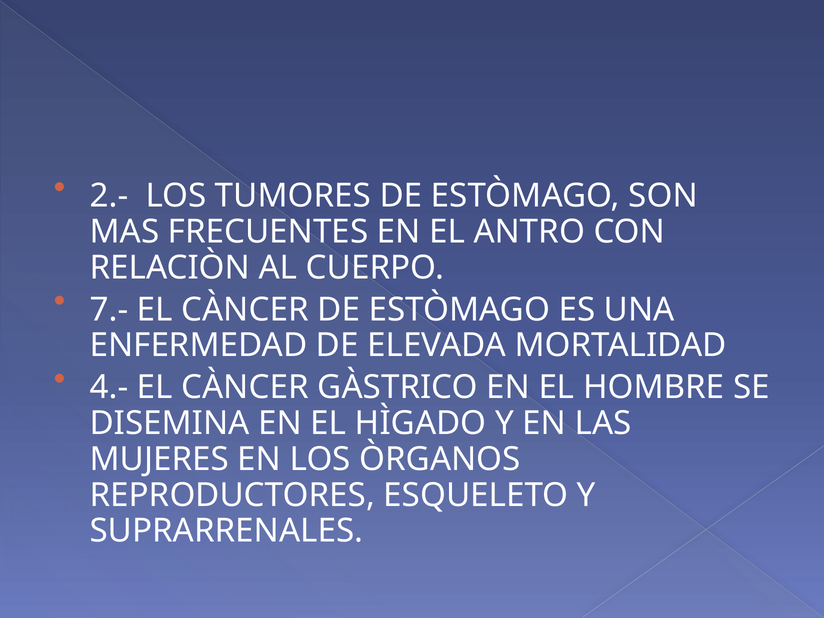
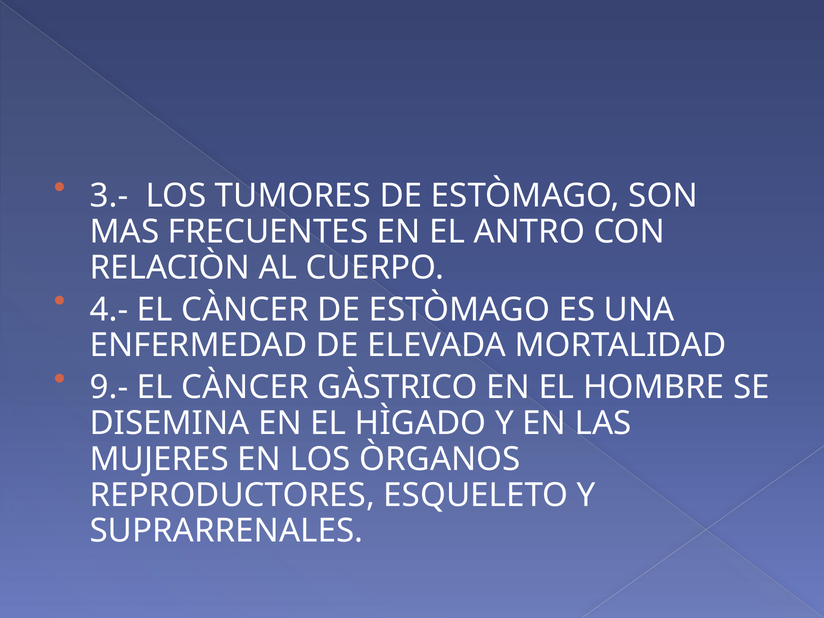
2.-: 2.- -> 3.- (109, 196)
7.-: 7.- -> 4.- (109, 310)
4.-: 4.- -> 9.- (109, 388)
